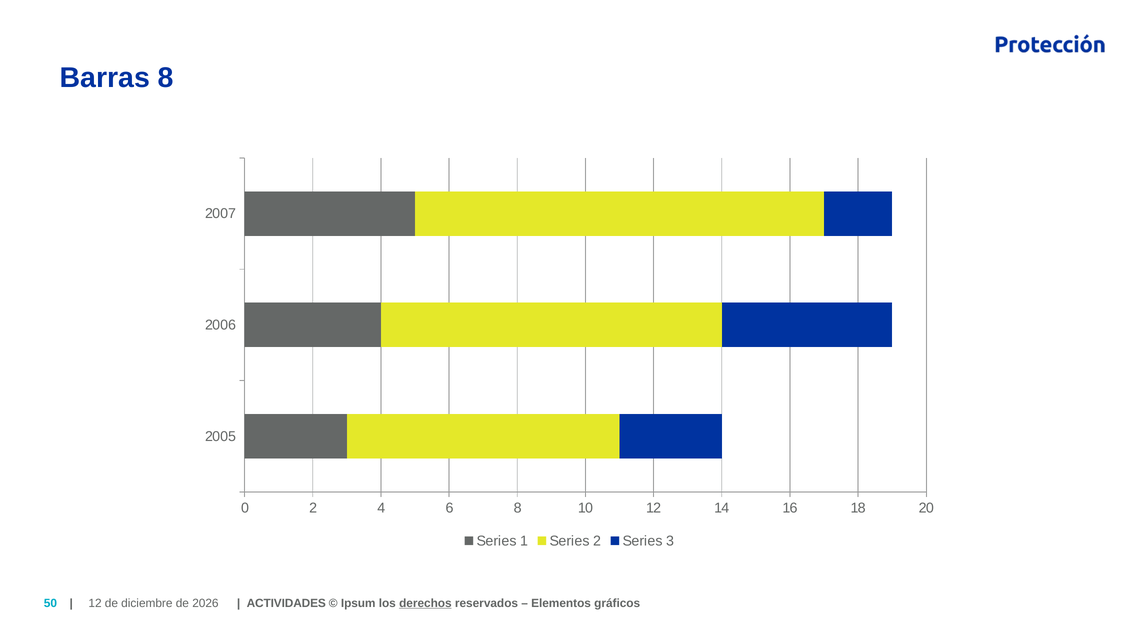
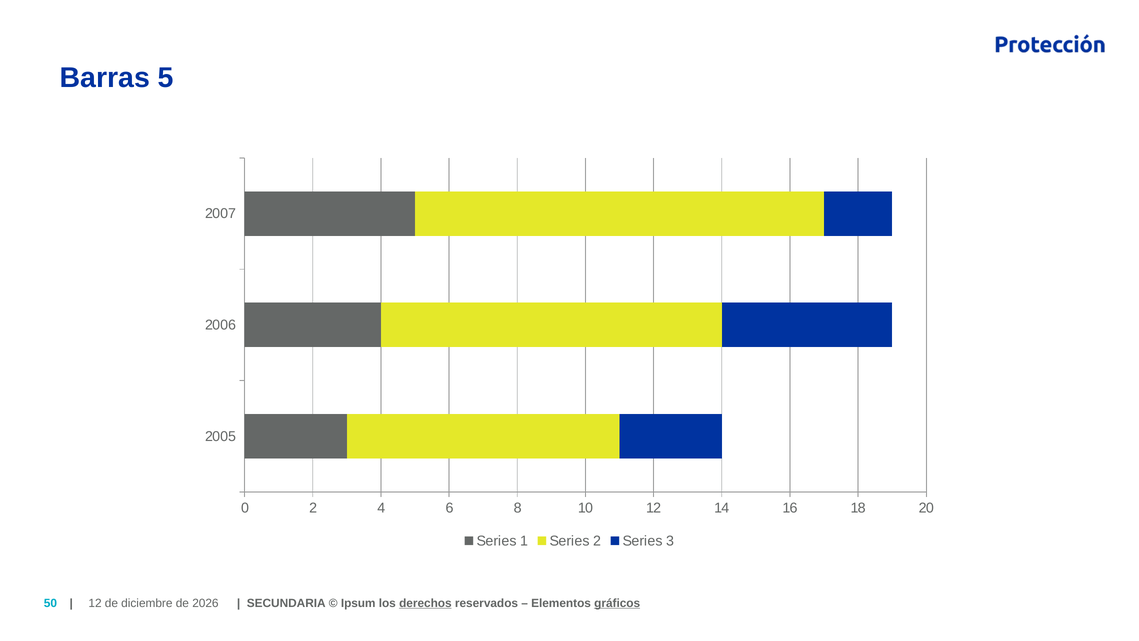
Barras 8: 8 -> 5 (166, 78)
ACTIVIDADES: ACTIVIDADES -> SECUNDARIA (286, 603)
gráficos underline: none -> present (617, 603)
